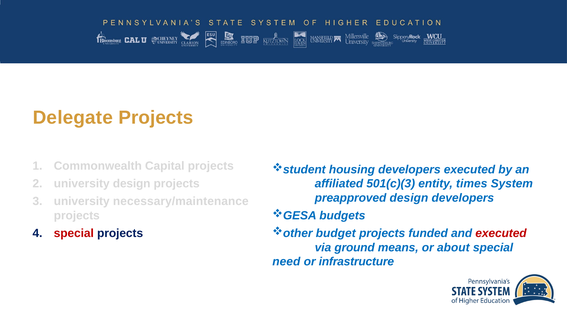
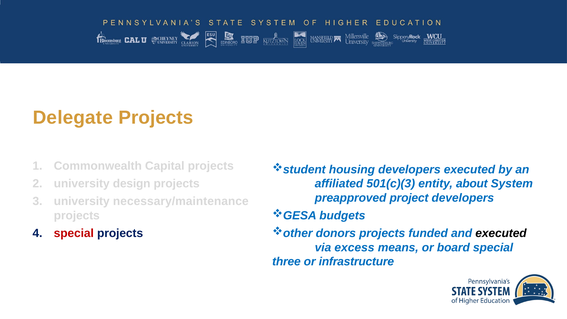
times: times -> about (472, 184)
preapproved design: design -> project (409, 198)
budget: budget -> donors (336, 233)
executed colour: red -> black (501, 233)
ground: ground -> excess (354, 247)
about: about -> board (453, 247)
need: need -> three (286, 262)
